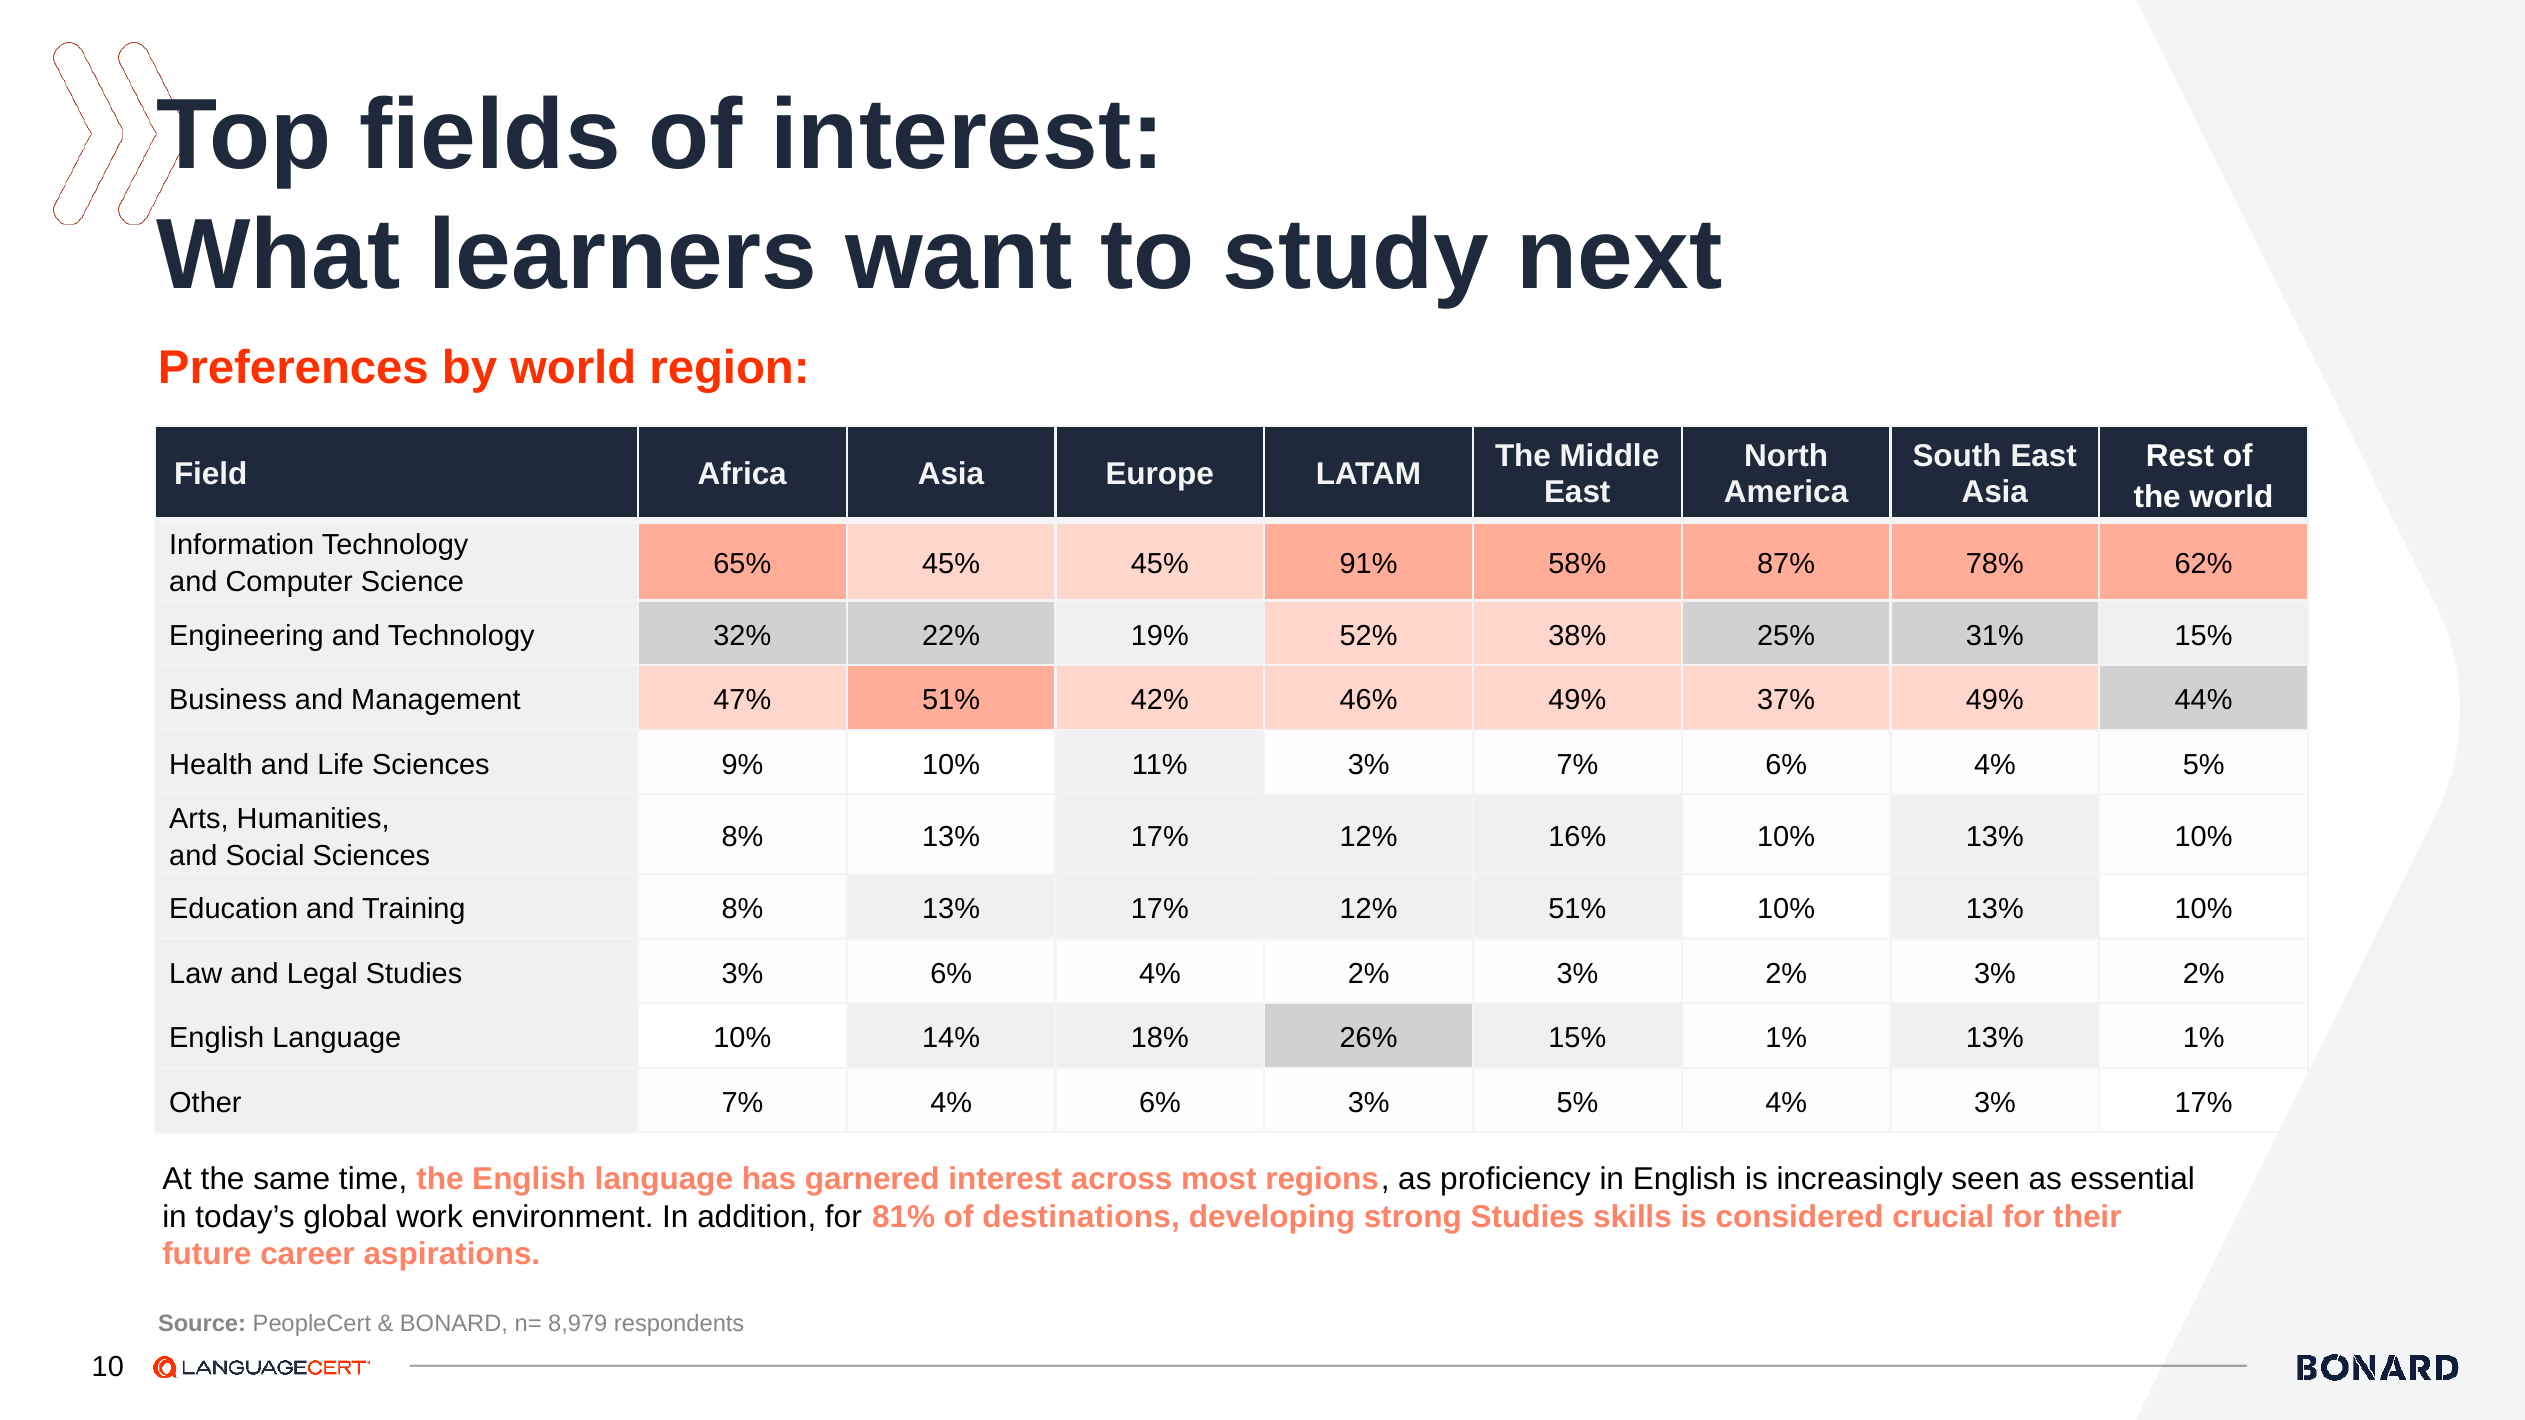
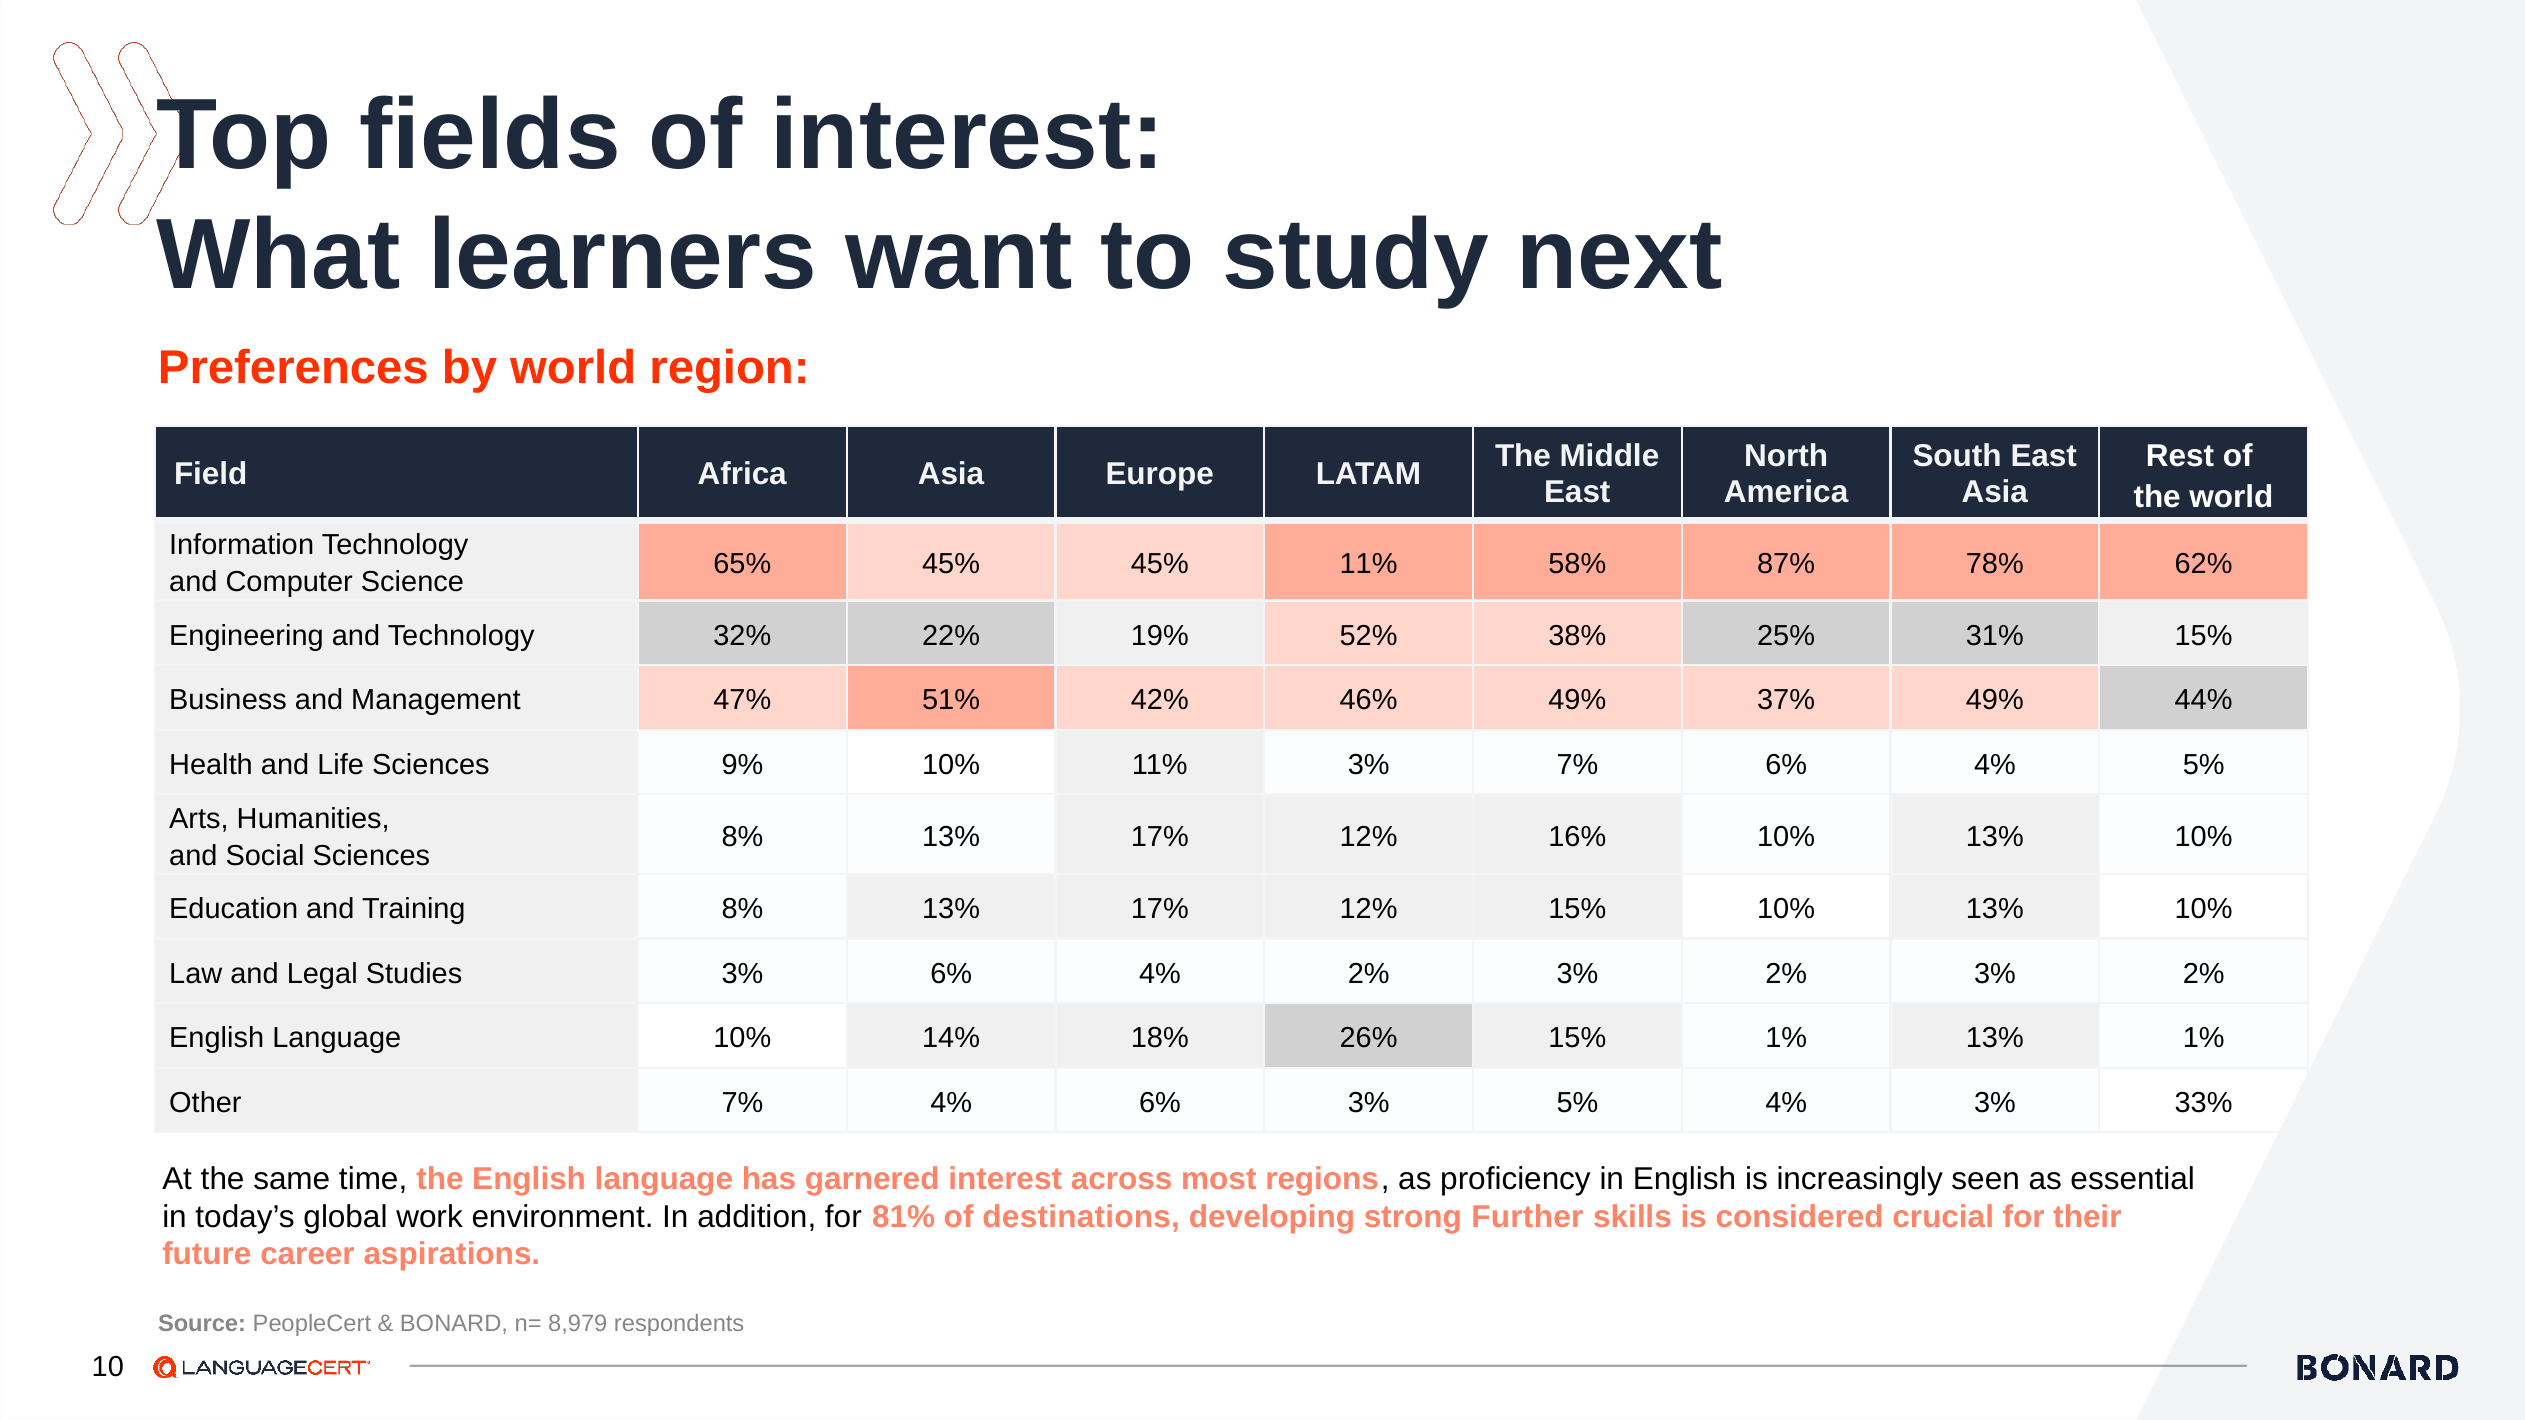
45% 91%: 91% -> 11% (1369, 564)
12% 51%: 51% -> 15% (1577, 909)
3% 17%: 17% -> 33% (2204, 1103)
strong Studies: Studies -> Further (1527, 1217)
